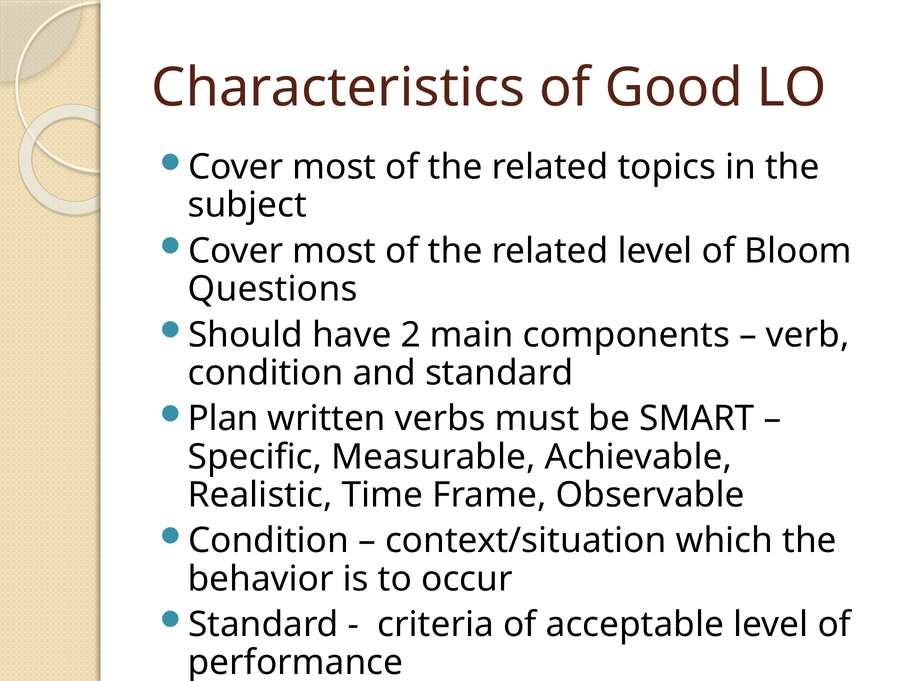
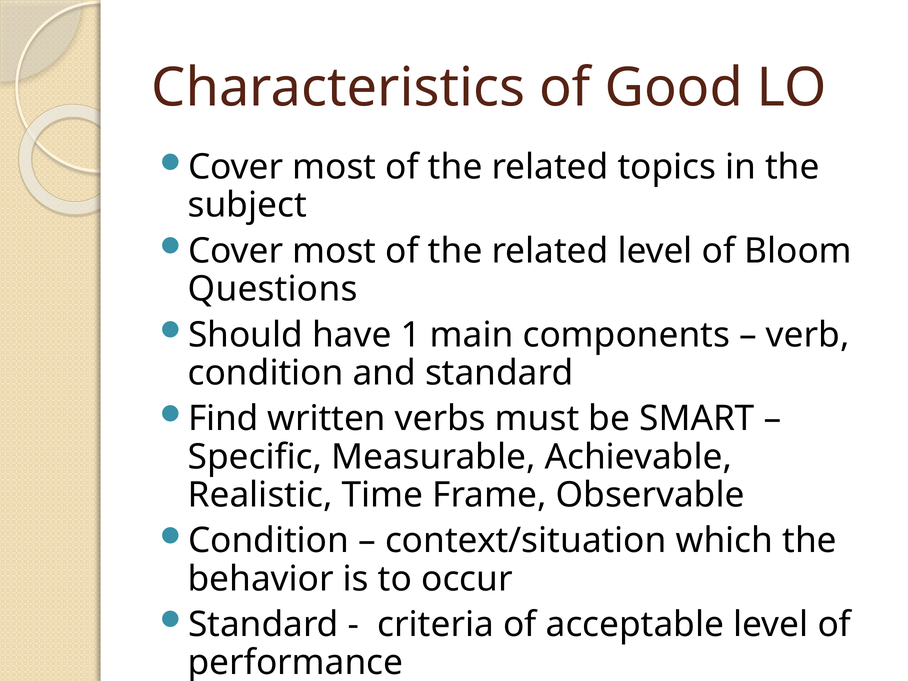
2: 2 -> 1 (411, 335)
Plan: Plan -> Find (223, 419)
